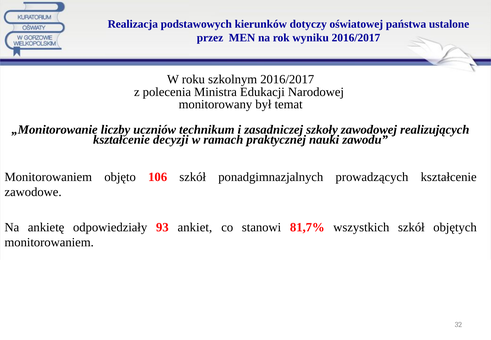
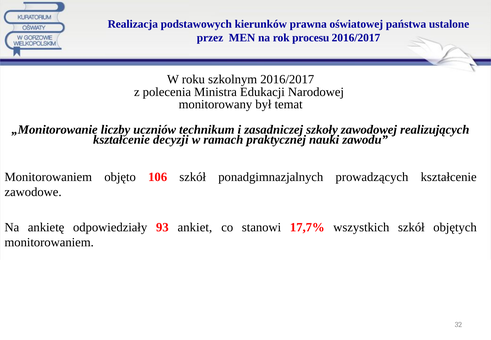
dotyczy: dotyczy -> prawna (308, 24)
wyniku: wyniku -> procesu (311, 38)
81,7%: 81,7% -> 17,7% (307, 227)
